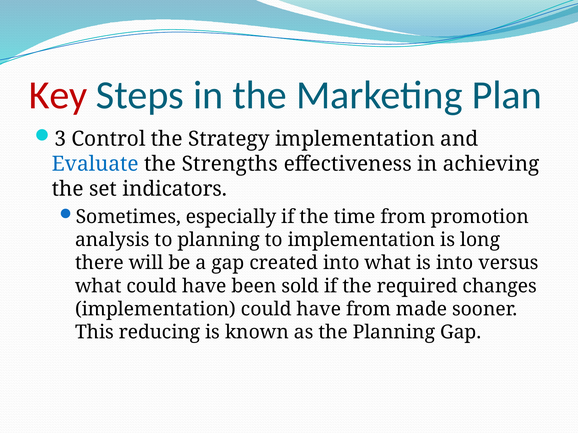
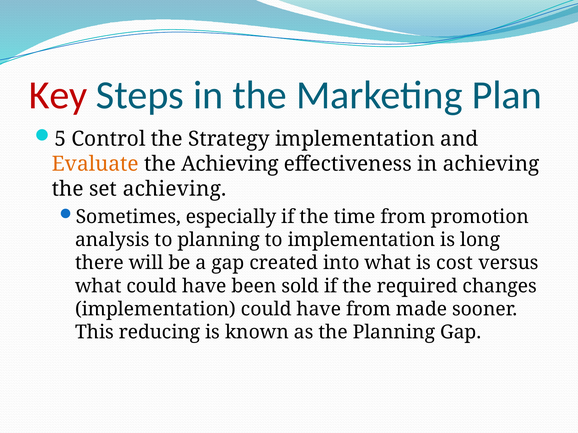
3: 3 -> 5 (60, 139)
Evaluate colour: blue -> orange (95, 164)
the Strengths: Strengths -> Achieving (230, 164)
set indicators: indicators -> achieving (175, 189)
is into: into -> cost (455, 263)
